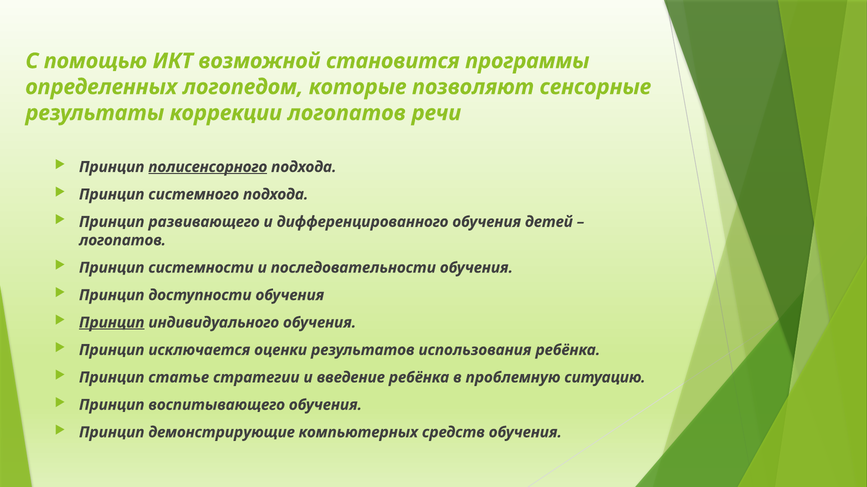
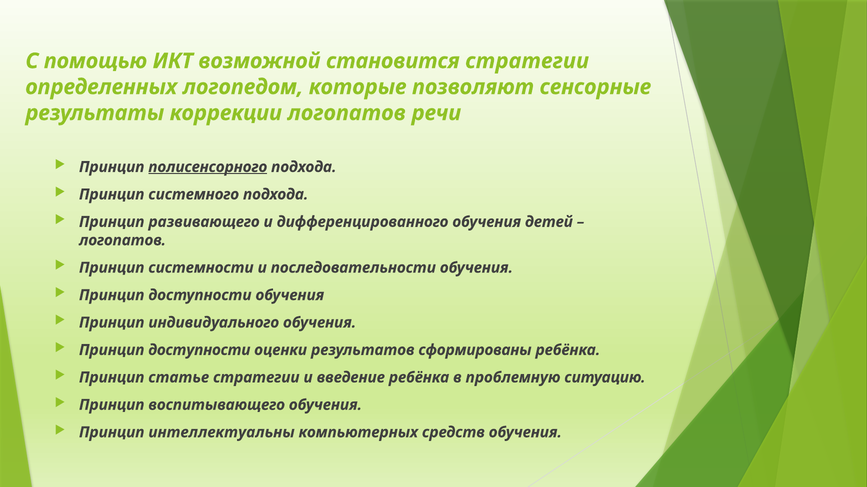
становится программы: программы -> стратегии (527, 61)
Принцип underline: present -> none (112, 323)
исключается: исключается -> доступности (199, 350)
использования: использования -> сформированы (475, 350)
демонстрирующие: демонстрирующие -> интеллектуальны (221, 433)
